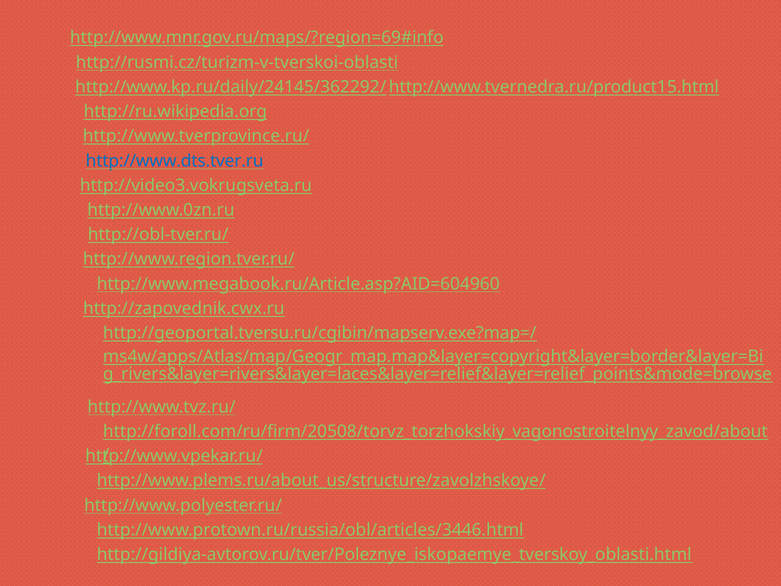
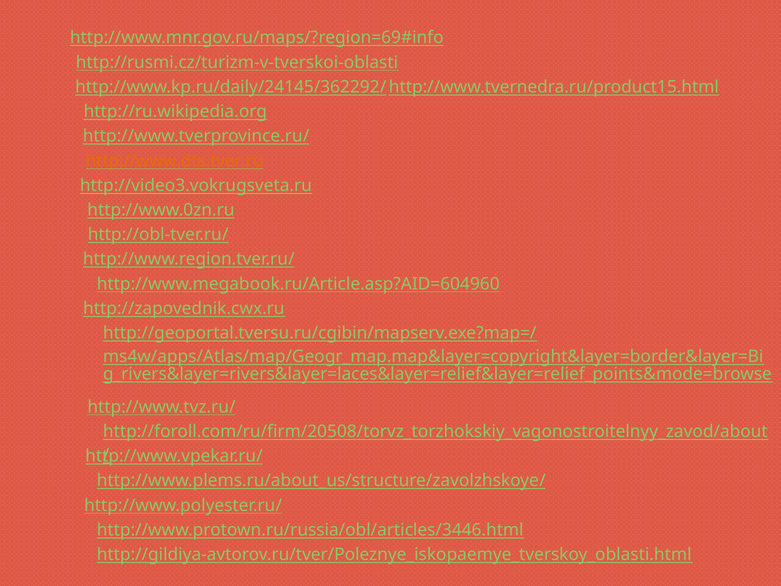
http://www.dts.tver.ru colour: blue -> orange (175, 161)
